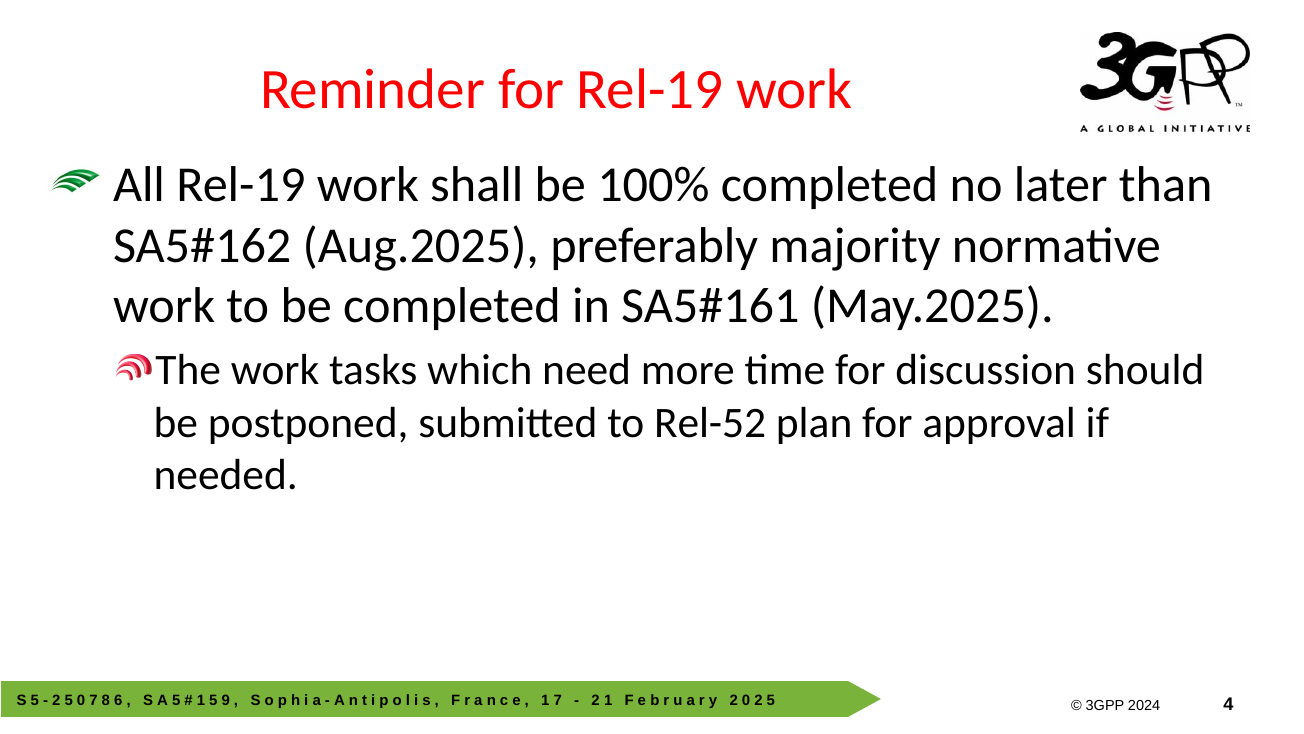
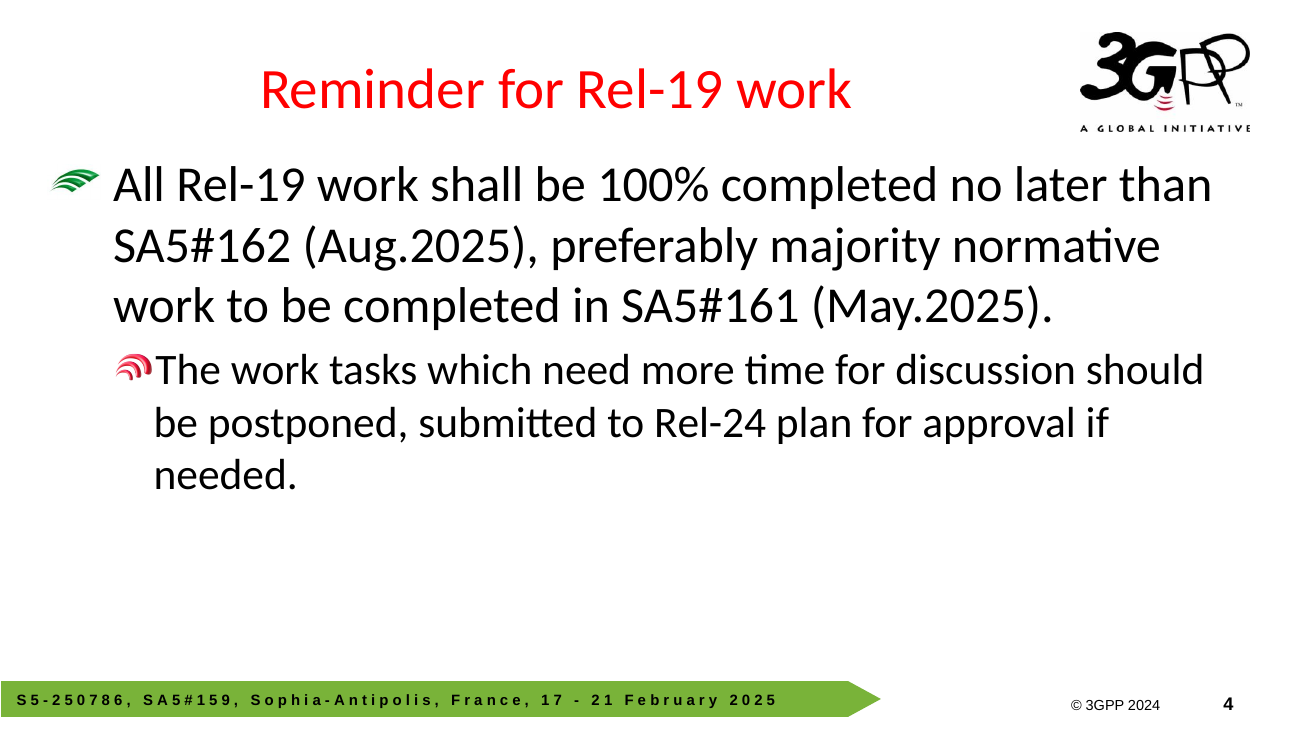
Rel-52: Rel-52 -> Rel-24 (710, 422)
